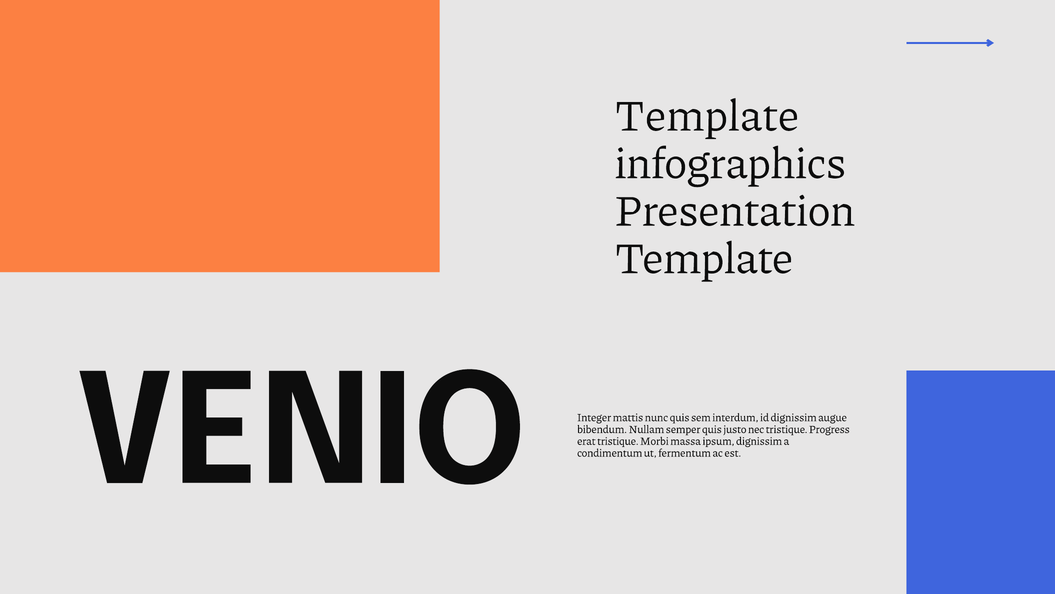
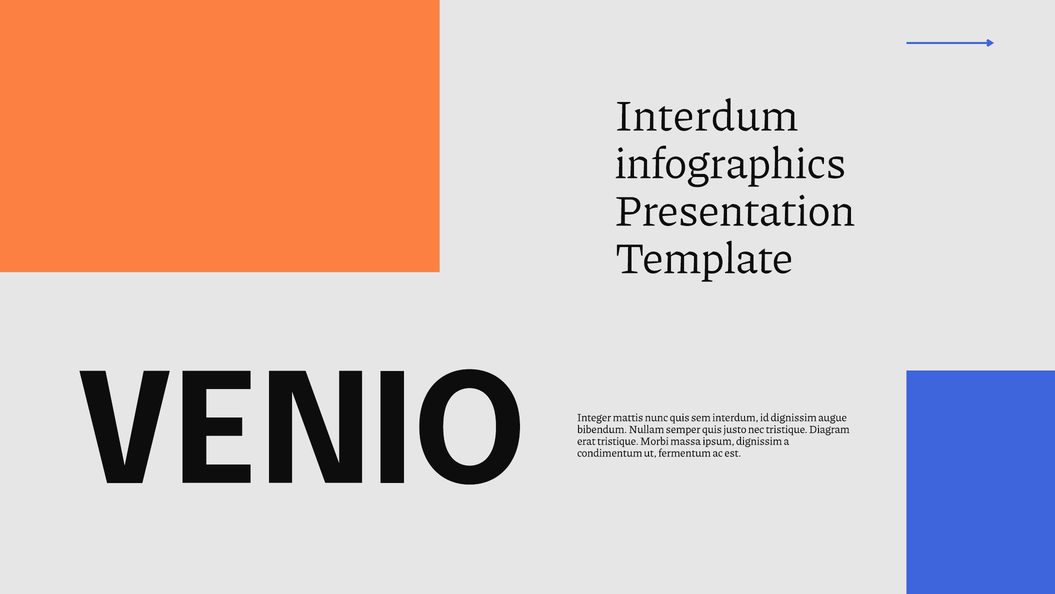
Template: Template -> Interdum (707, 116)
Progress: Progress -> Diagram (829, 429)
